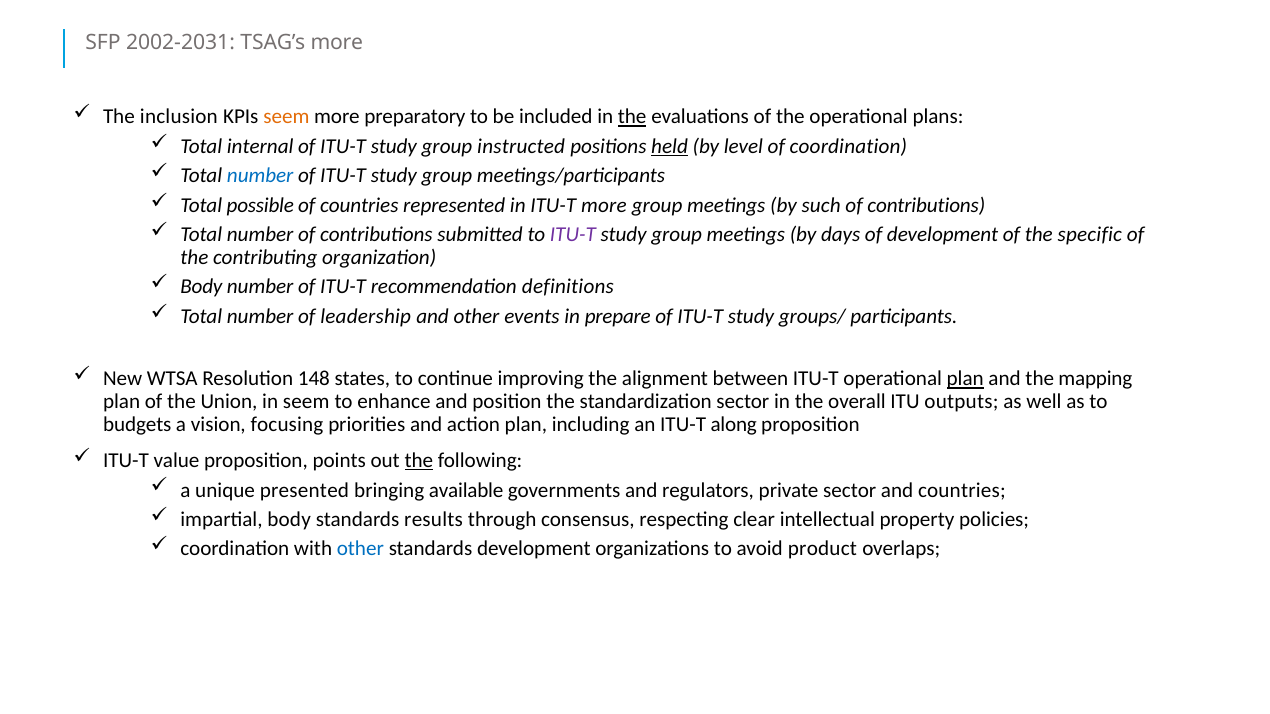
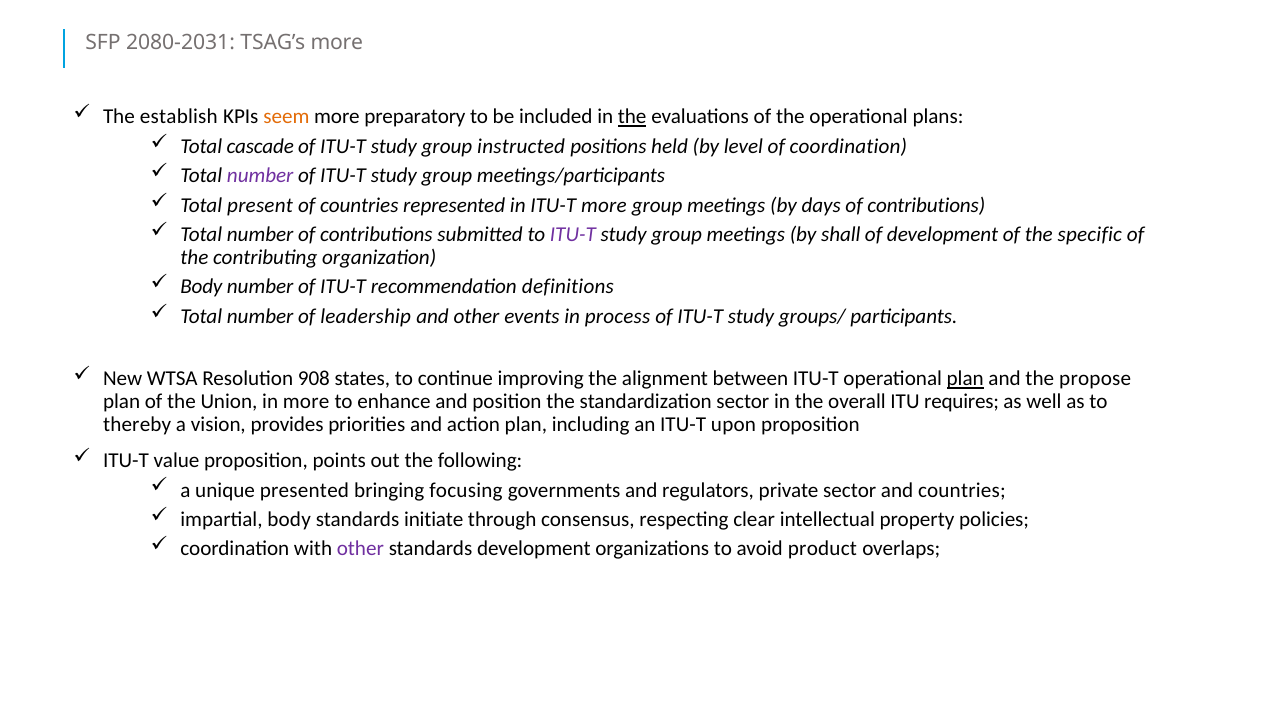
2002-2031: 2002-2031 -> 2080-2031 (180, 42)
inclusion: inclusion -> establish (179, 117)
internal: internal -> cascade (260, 146)
held underline: present -> none (670, 146)
number colour: blue -> purple (260, 176)
possible: possible -> present (260, 205)
such: such -> days (821, 205)
days: days -> shall (841, 235)
prepare: prepare -> process (618, 316)
148: 148 -> 908 (314, 379)
mapping: mapping -> propose (1095, 379)
in seem: seem -> more (306, 402)
outputs: outputs -> requires (962, 402)
budgets: budgets -> thereby (137, 425)
focusing: focusing -> provides (287, 425)
along: along -> upon (733, 425)
the underline: present -> none (419, 461)
available: available -> focusing (466, 490)
results: results -> initiate (434, 520)
other colour: blue -> purple (360, 549)
